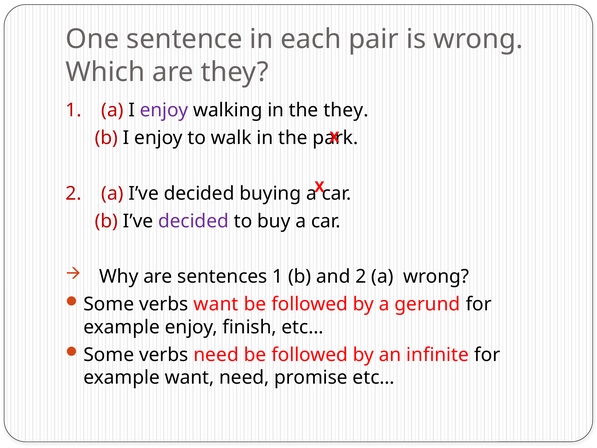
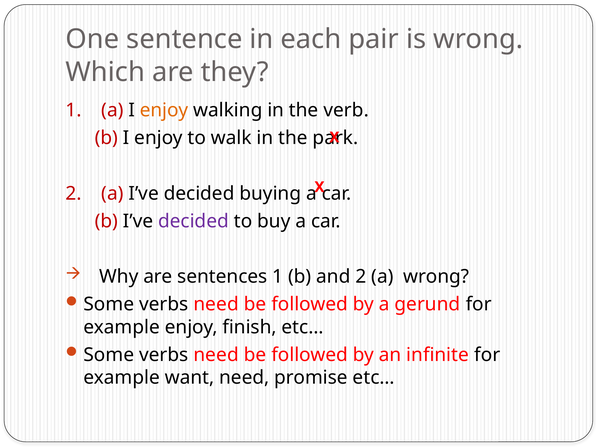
enjoy colour: purple -> orange (164, 110)
the they: they -> verb (346, 110)
want: want -> need (216, 304)
